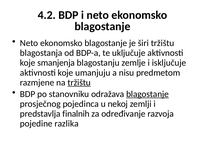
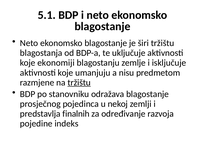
4.2: 4.2 -> 5.1 (47, 15)
smanjenja: smanjenja -> ekonomiji (56, 63)
blagostanje underline: present -> none (147, 94)
razlika: razlika -> indeks (67, 123)
